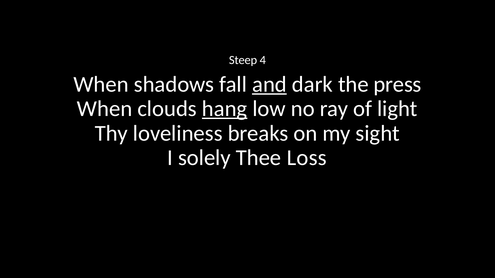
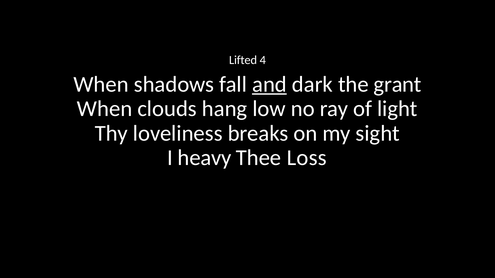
Steep: Steep -> Lifted (243, 60)
press: press -> grant (398, 84)
hang underline: present -> none (225, 109)
solely: solely -> heavy (204, 158)
